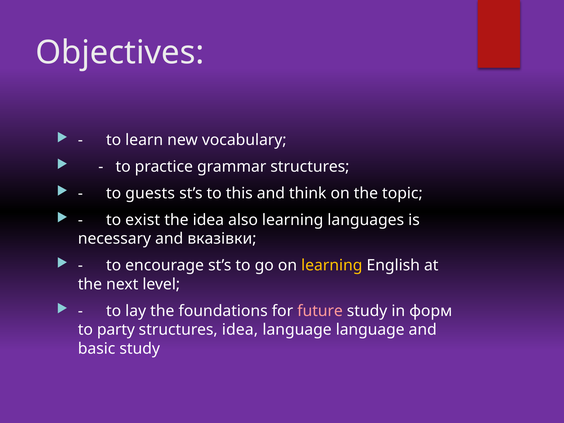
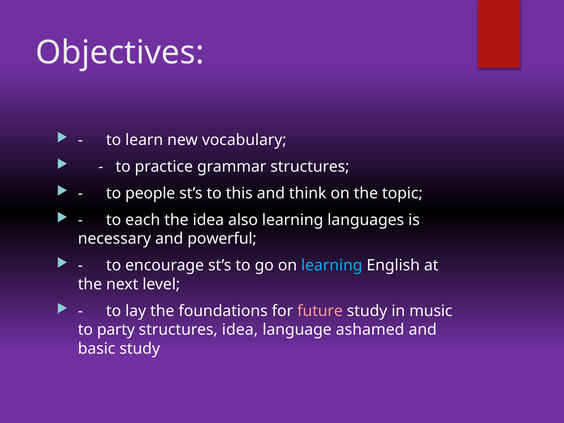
guests: guests -> people (150, 193)
exist: exist -> each (143, 220)
вказівки: вказівки -> powerful (222, 239)
learning colour: yellow -> light blue (332, 265)
форм: форм -> music (431, 311)
language language: language -> ashamed (370, 330)
